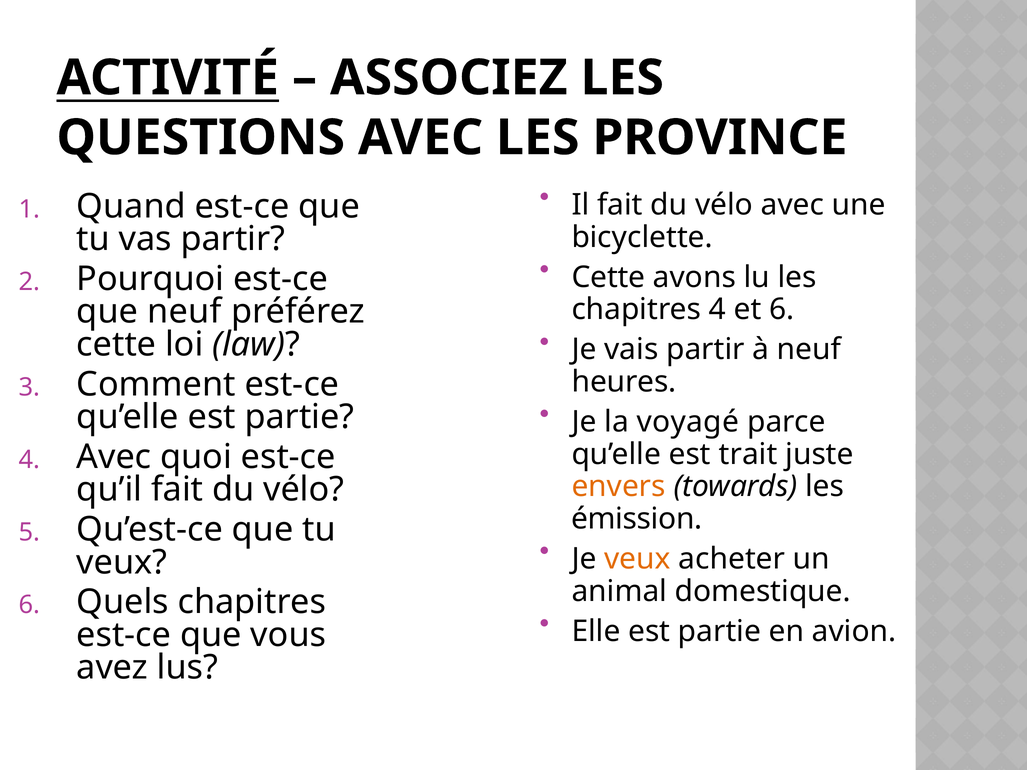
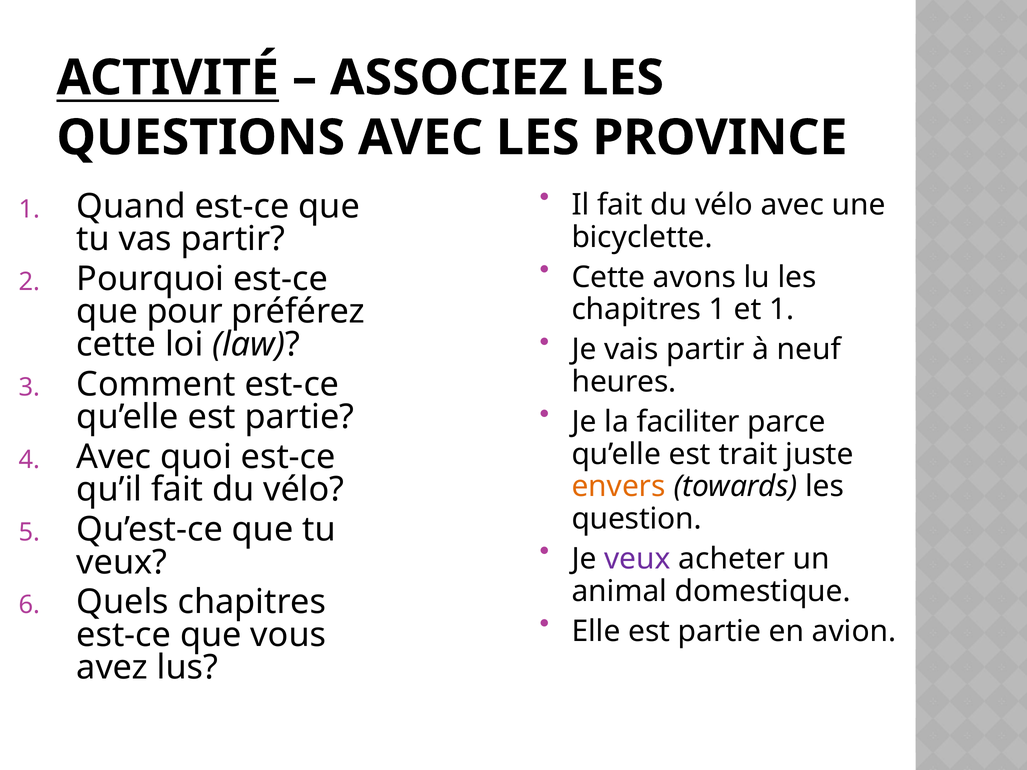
chapitres 4: 4 -> 1 (717, 310)
et 6: 6 -> 1 (782, 310)
que neuf: neuf -> pour (185, 312)
voyagé: voyagé -> faciliter (688, 422)
émission: émission -> question (637, 519)
veux colour: orange -> purple (637, 559)
